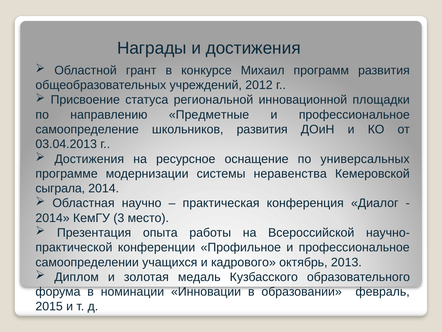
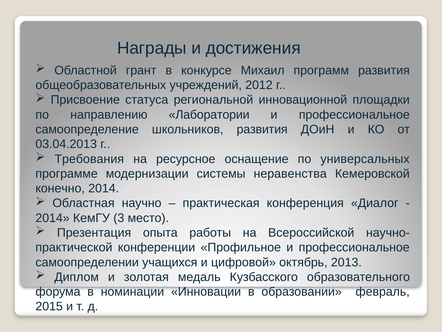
Предметные: Предметные -> Лаборатории (209, 115)
Достижения: Достижения -> Требования (89, 159)
сыграла: сыграла -> конечно (60, 188)
кадрового: кадрового -> цифровой (243, 262)
